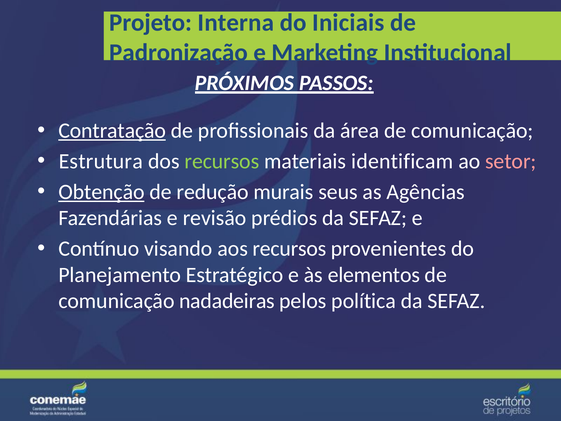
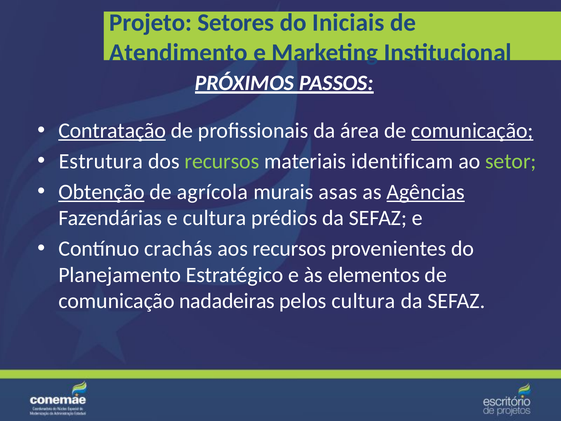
Interna: Interna -> Setores (236, 23)
Padronização: Padronização -> Atendimento (178, 53)
comunicação underline: none -> present (472, 131)
setor colour: pink -> light green (511, 161)
redução: redução -> agrícola (212, 192)
seus: seus -> asas (338, 192)
Agências underline: none -> present (426, 192)
e revisão: revisão -> cultura (214, 218)
visando: visando -> crachás (178, 249)
pelos política: política -> cultura (363, 301)
